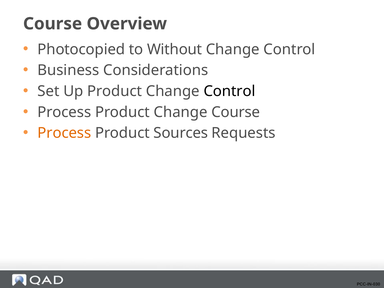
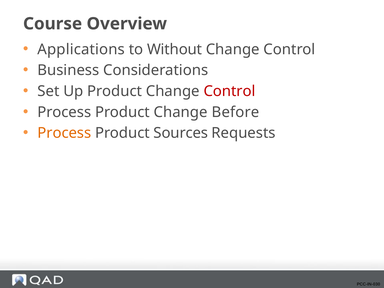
Photocopied: Photocopied -> Applications (81, 49)
Control colour: black -> red (229, 91)
Change Course: Course -> Before (236, 112)
